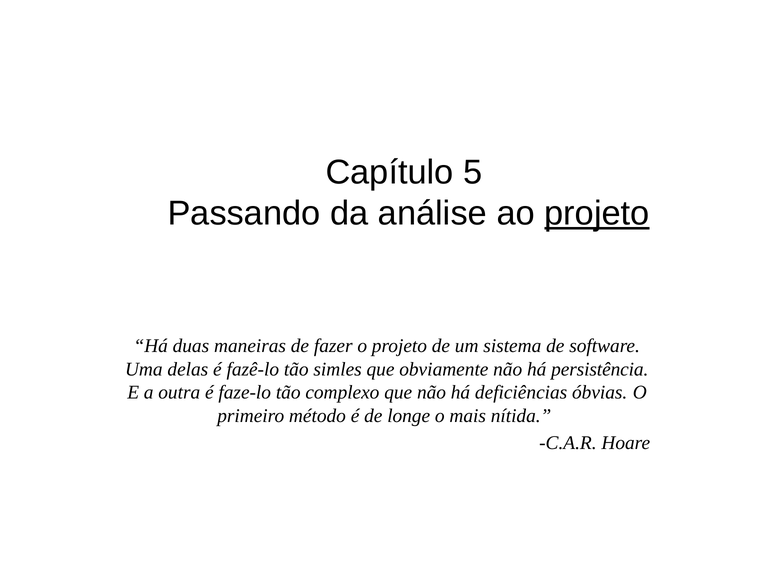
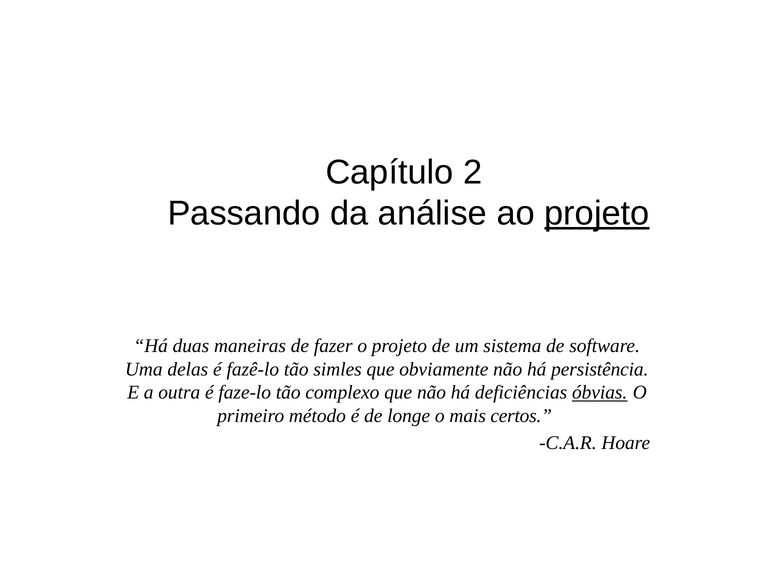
5: 5 -> 2 (473, 172)
óbvias underline: none -> present (600, 392)
nítida: nítida -> certos (521, 415)
